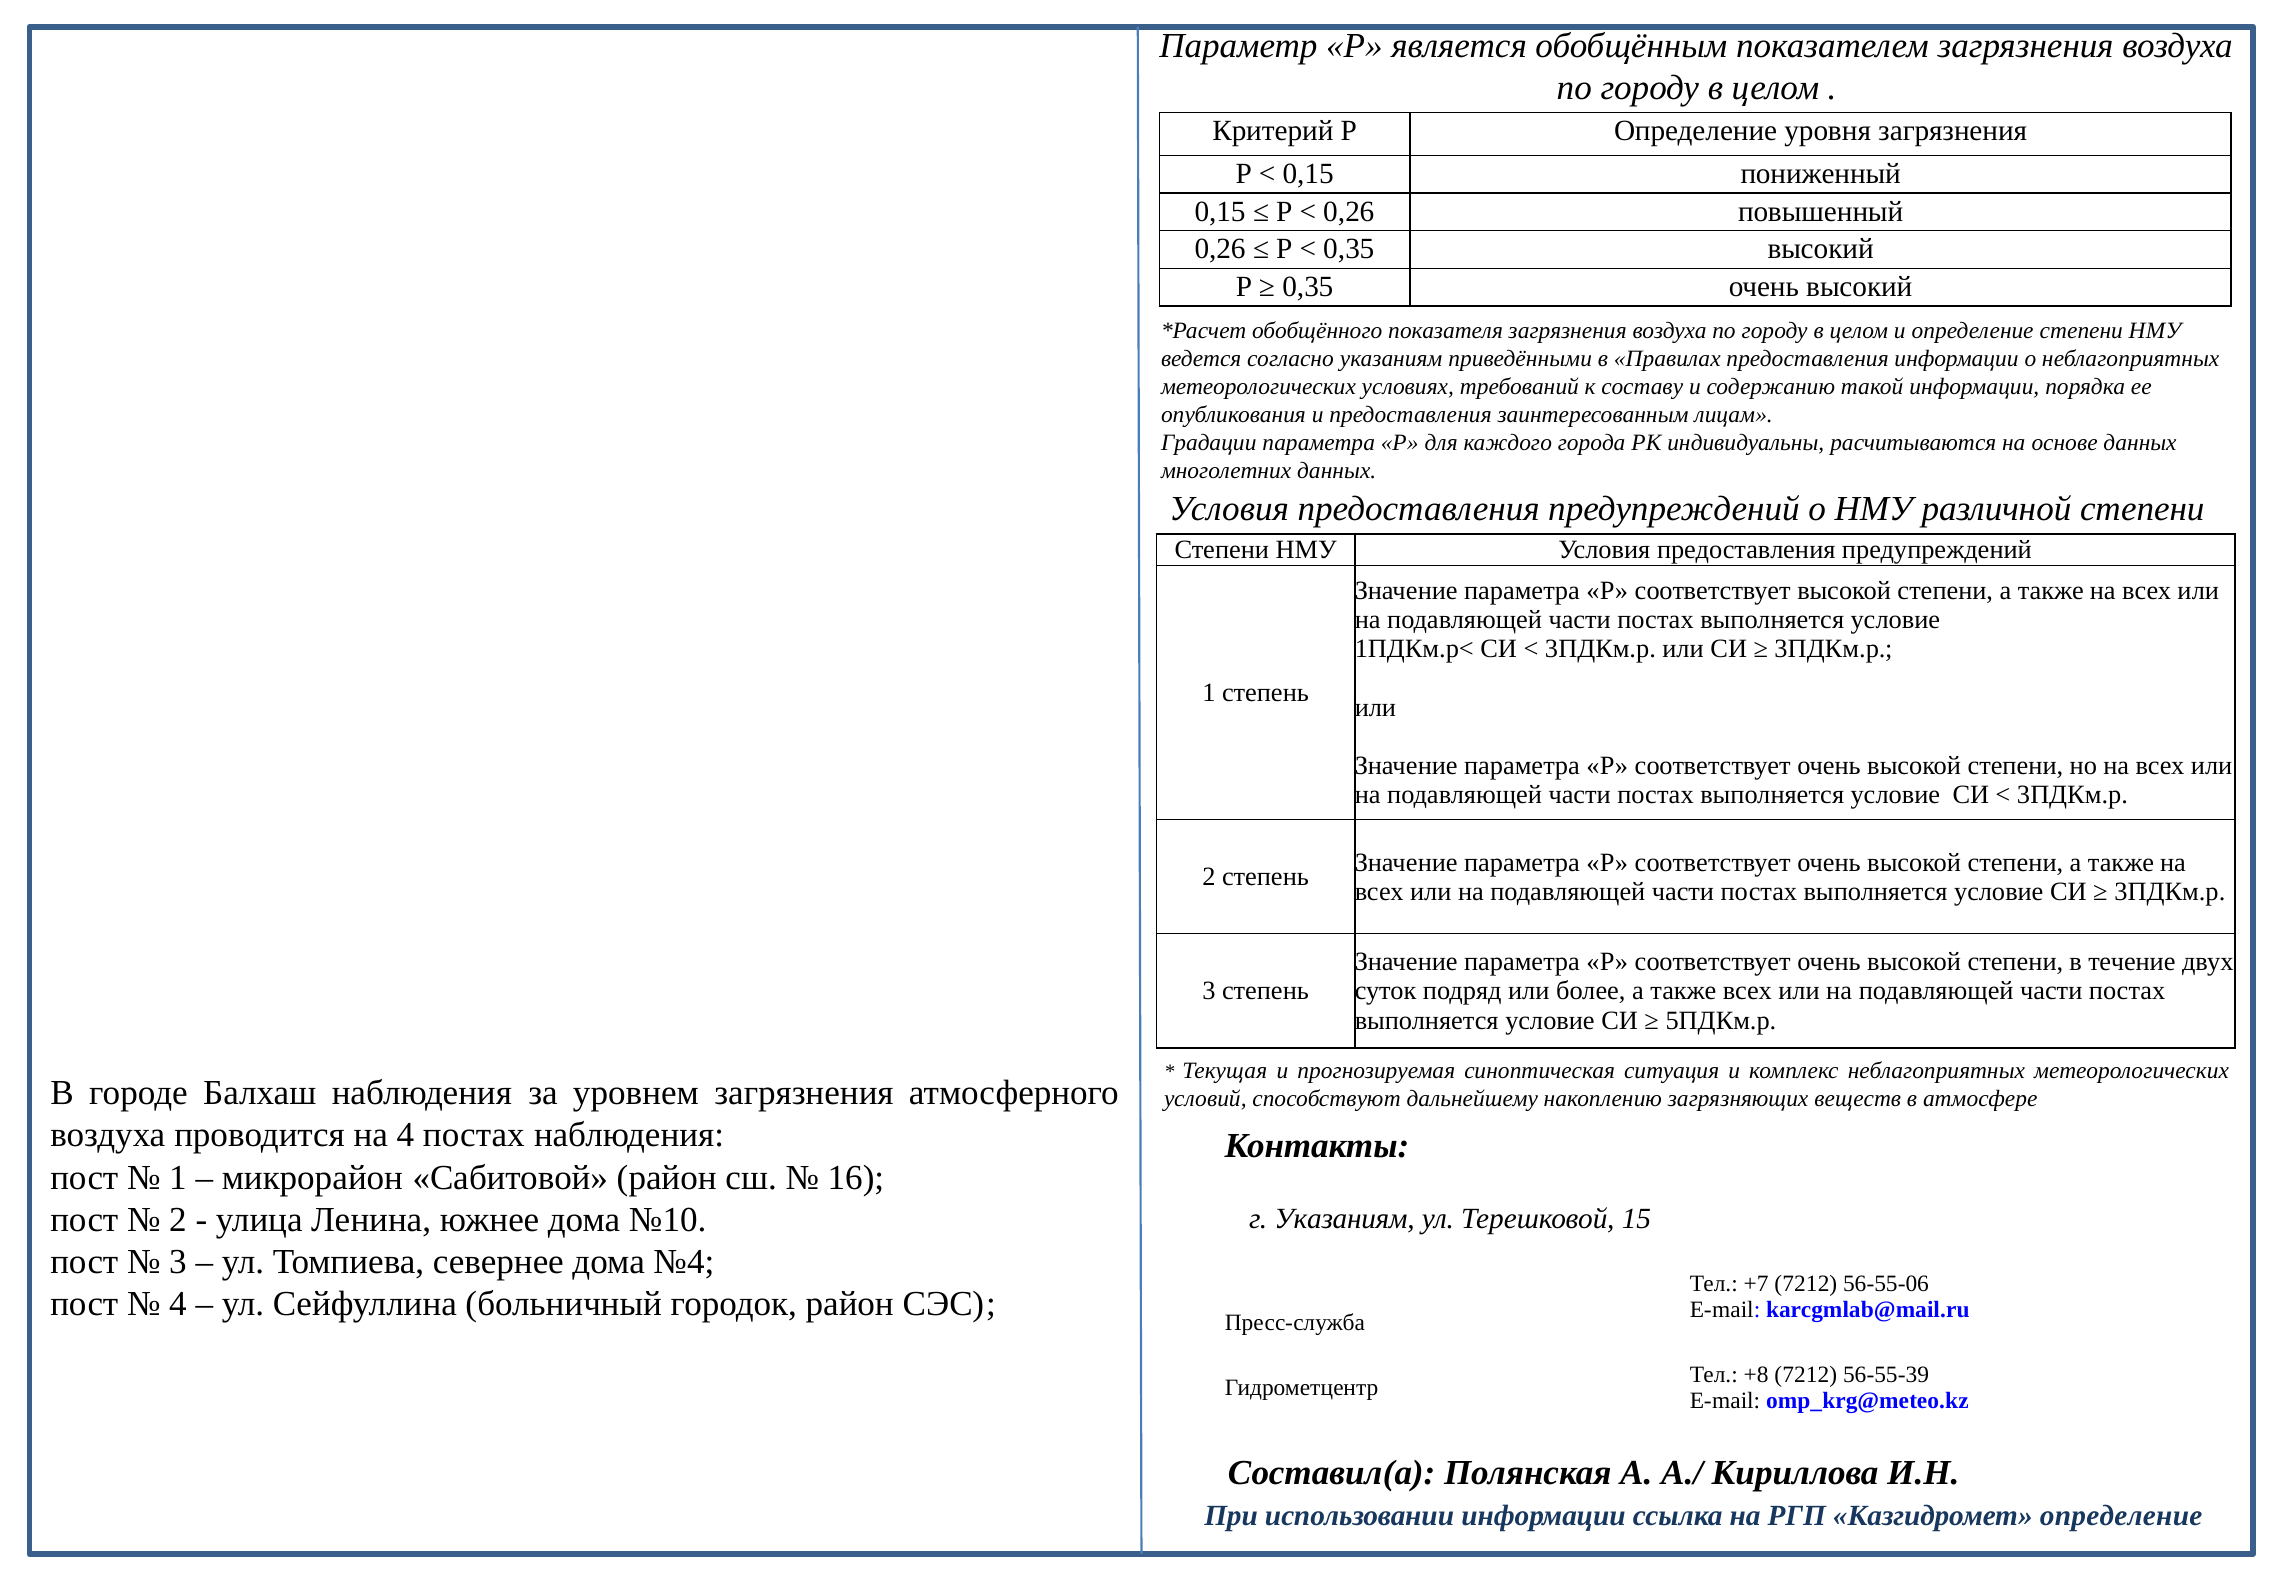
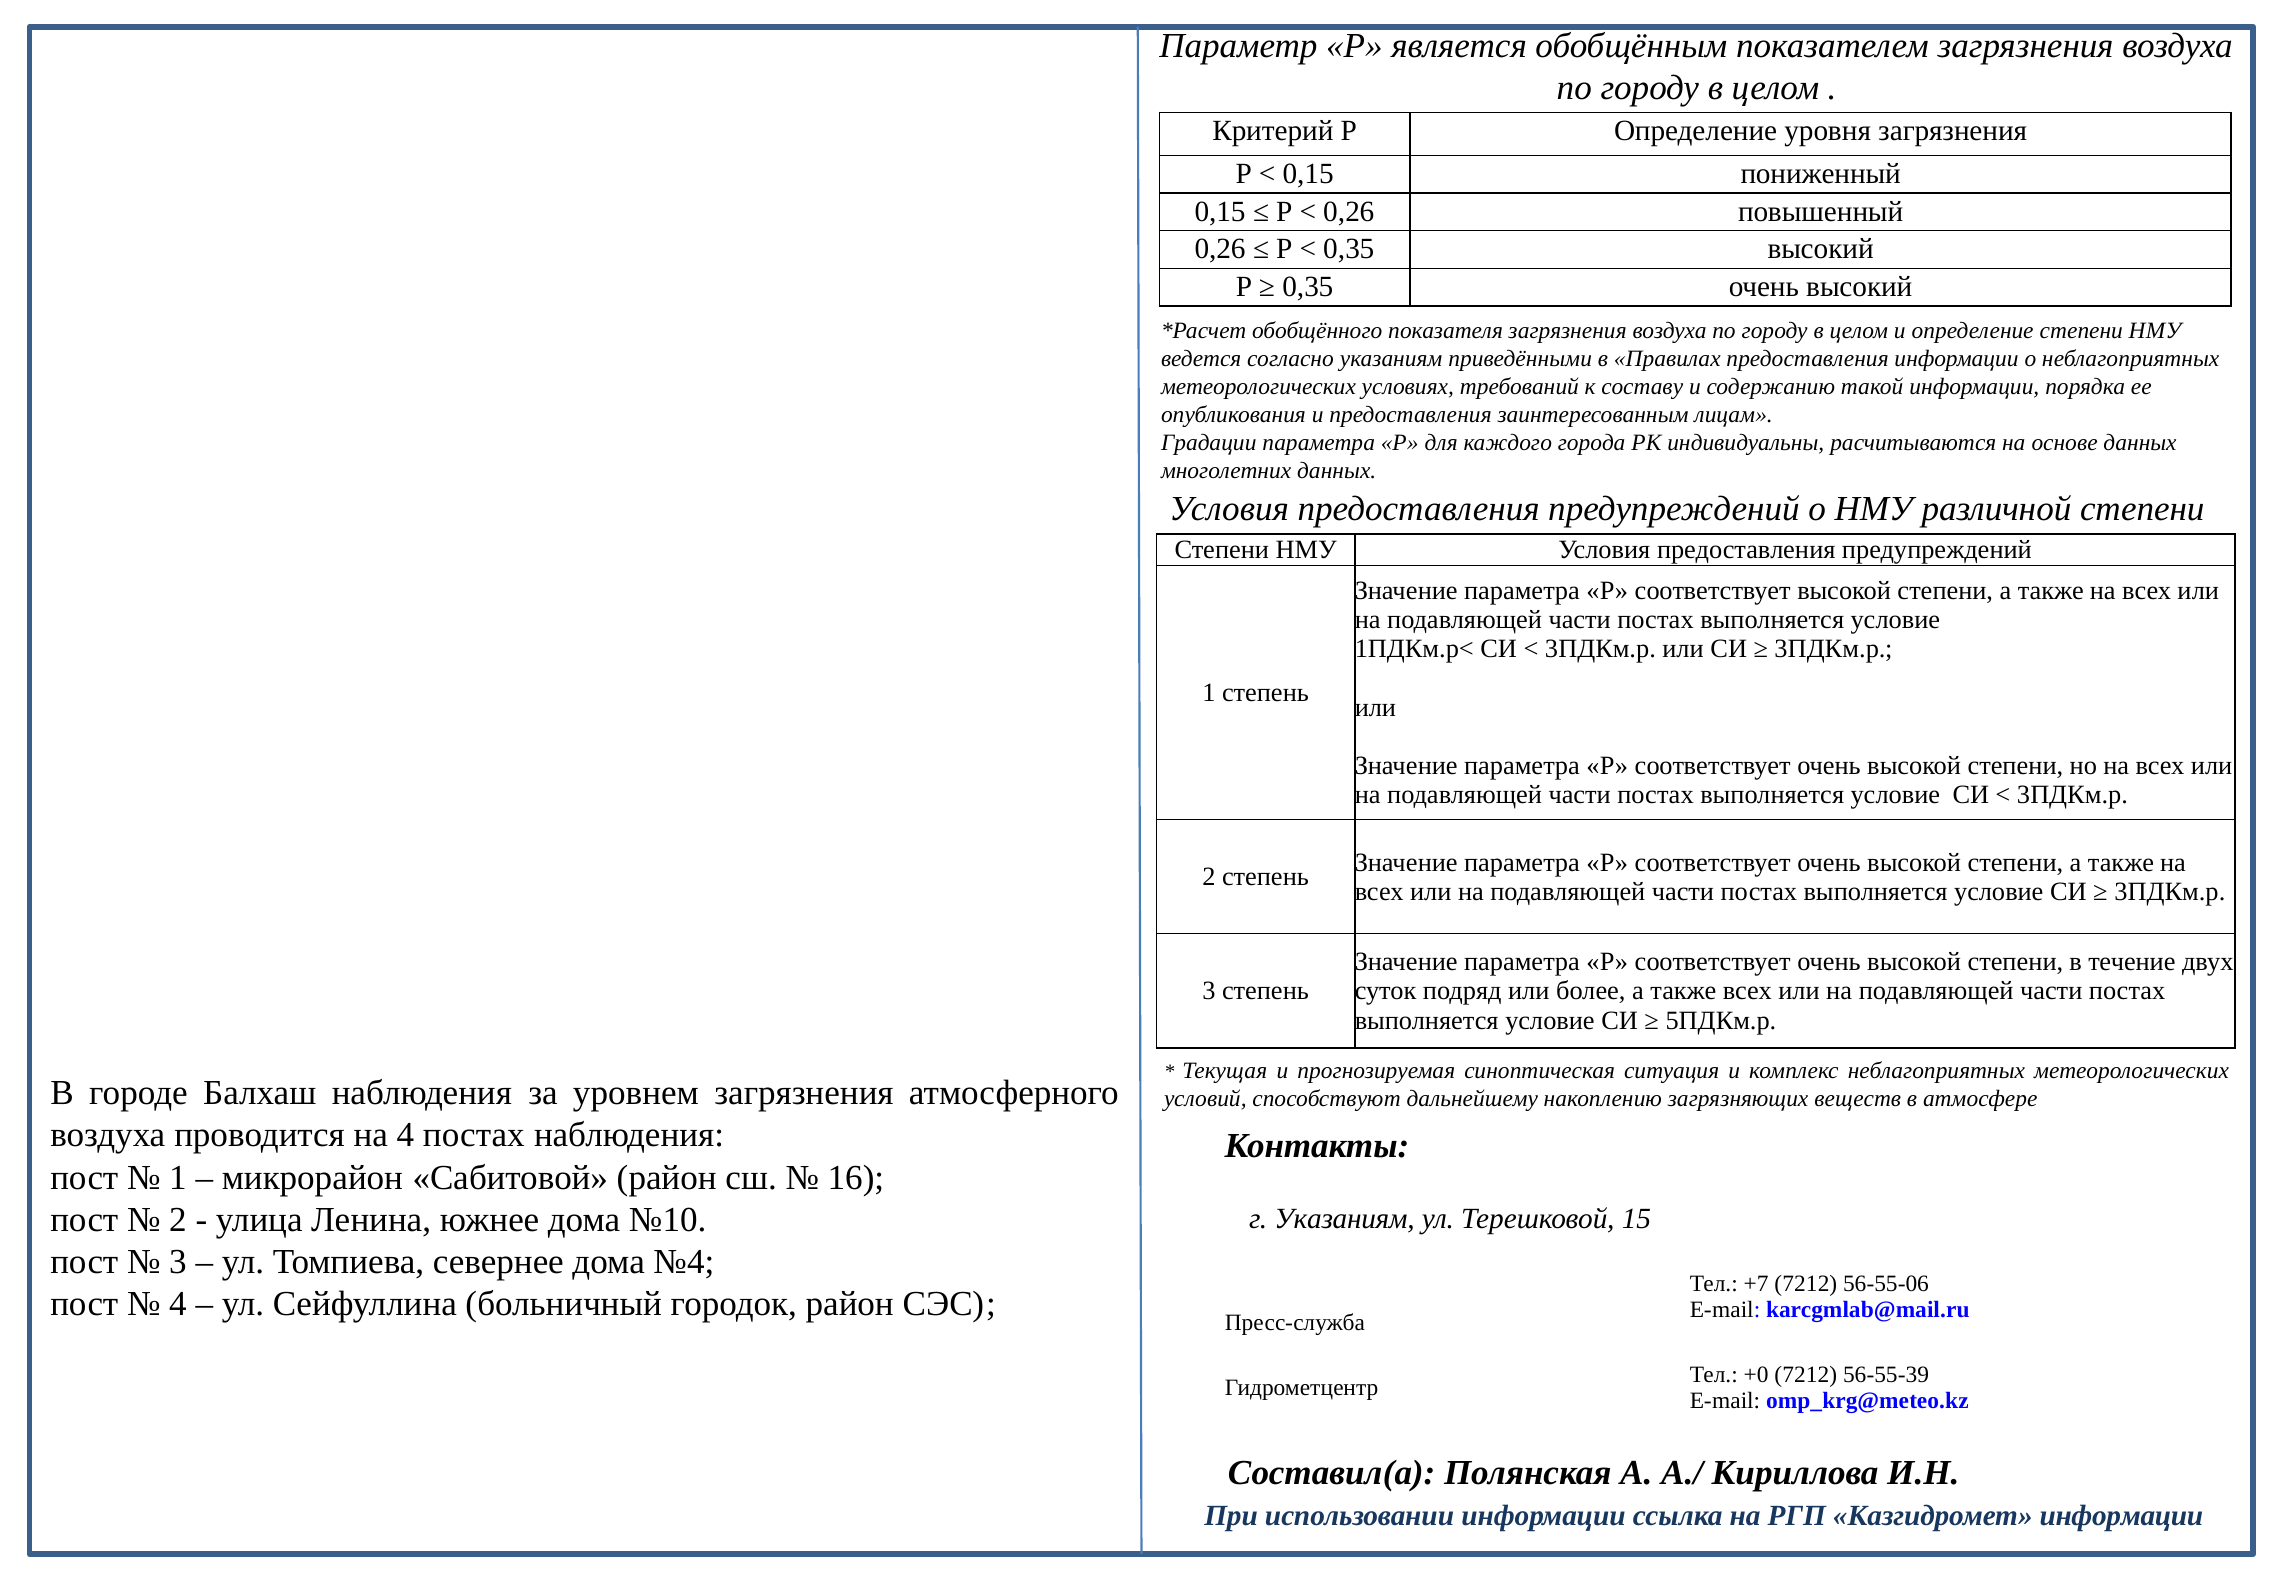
+8: +8 -> +0 (1756, 1375)
Казгидромет определение: определение -> информации (2121, 1516)
